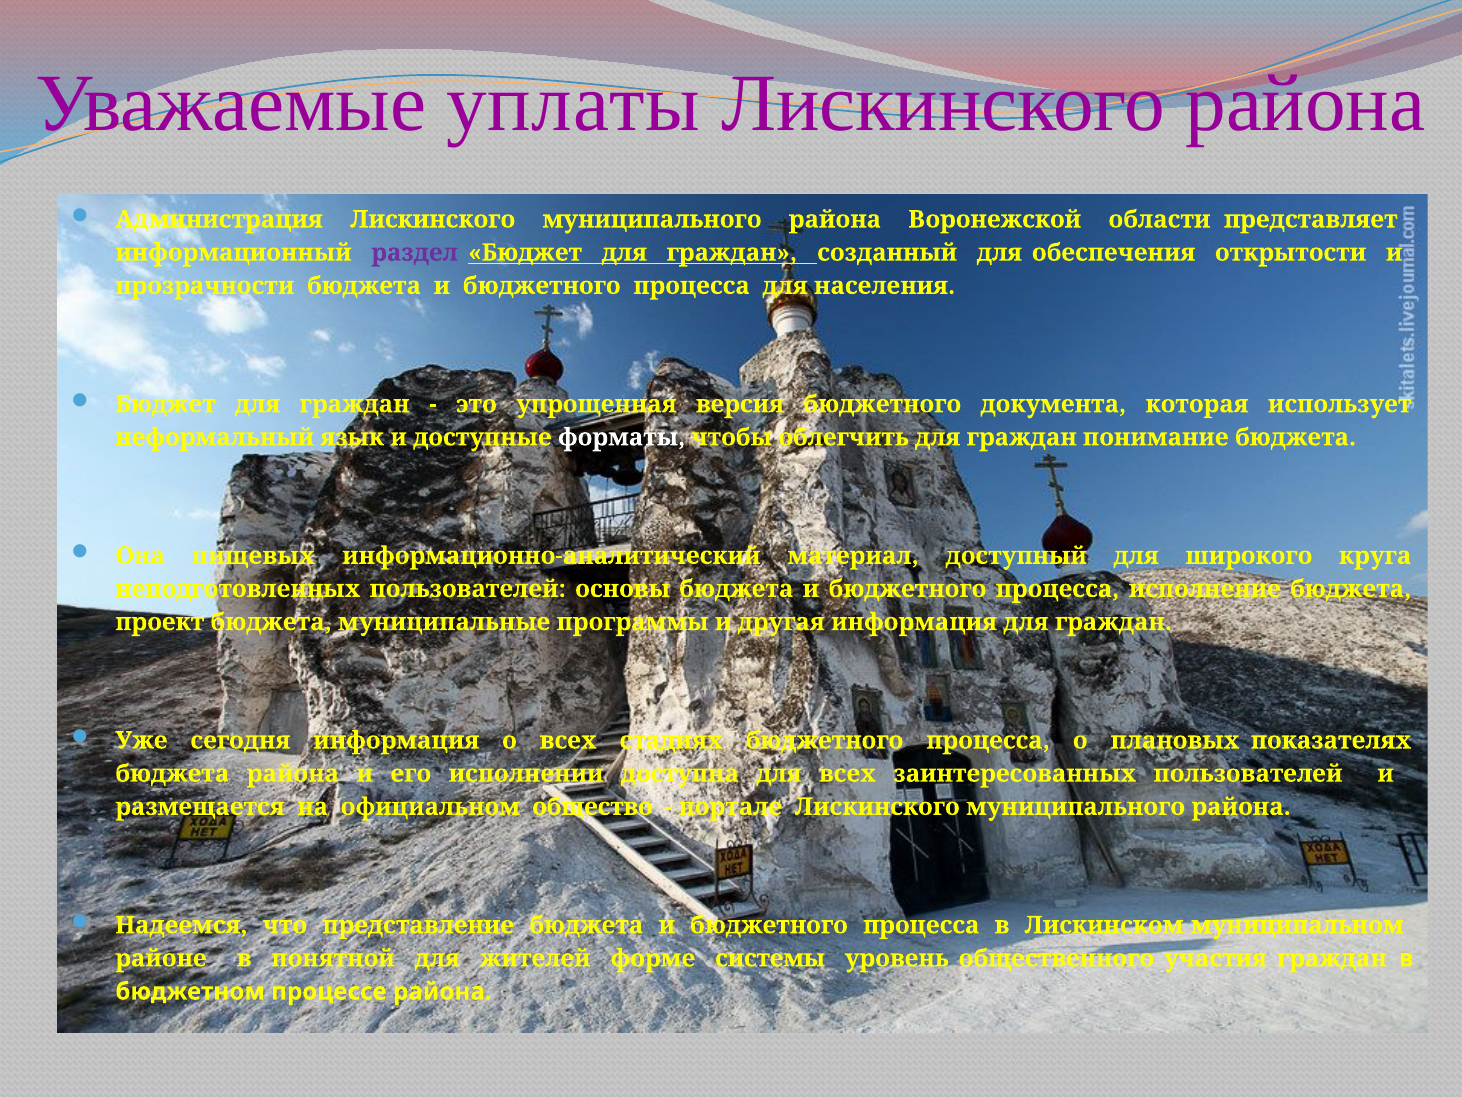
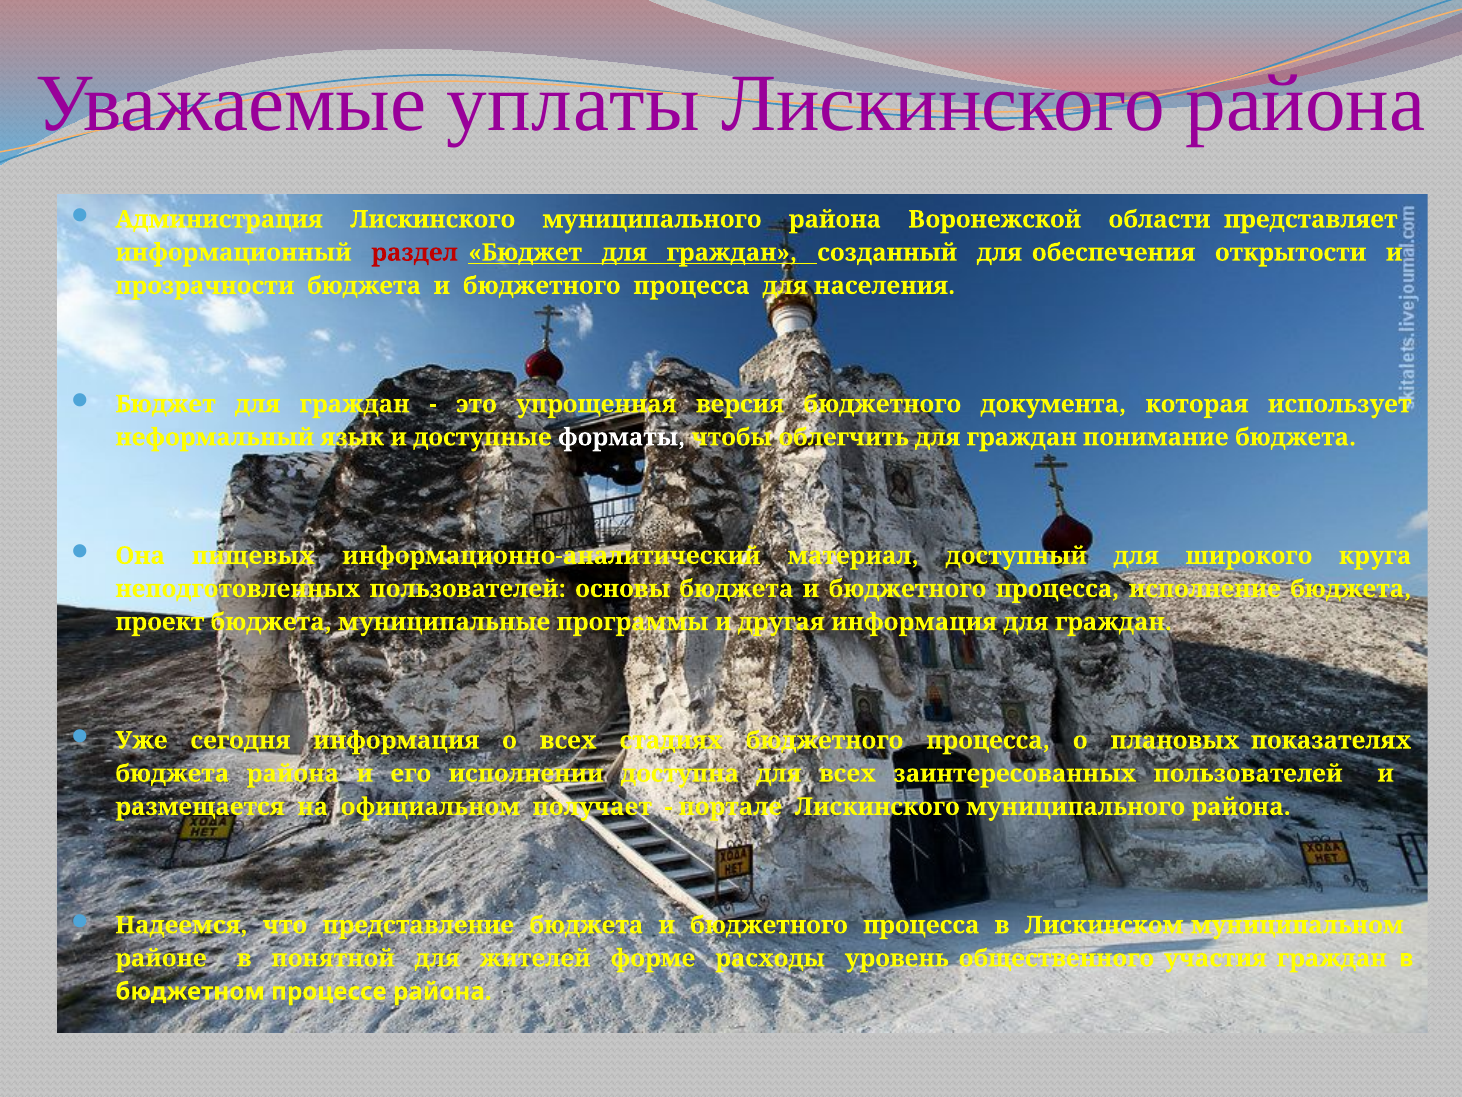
раздел colour: purple -> red (415, 253)
общество: общество -> получает (592, 806)
системы: системы -> расходы (770, 958)
